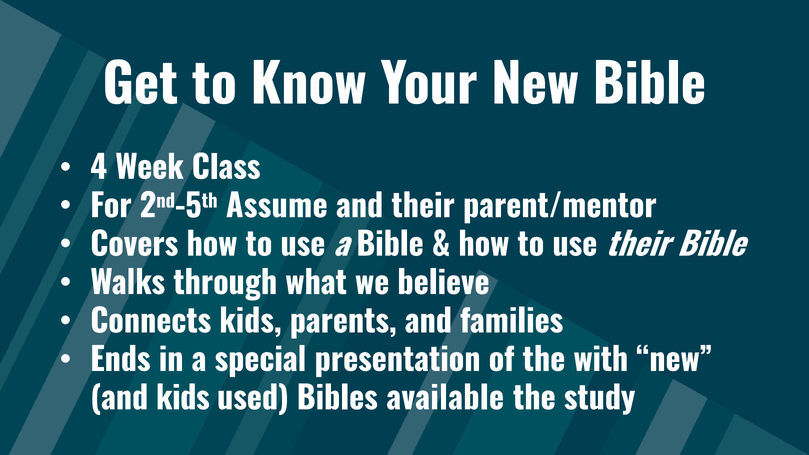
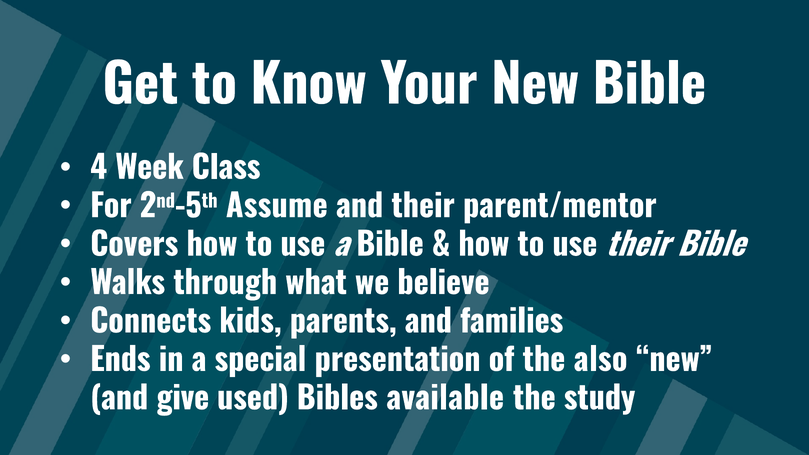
with: with -> also (601, 360)
and kids: kids -> give (183, 399)
